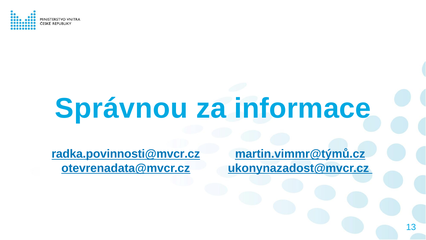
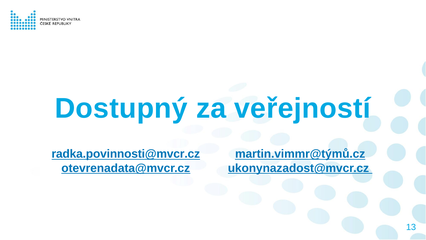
Správnou: Správnou -> Dostupný (121, 108)
informace: informace -> veřejností (303, 108)
